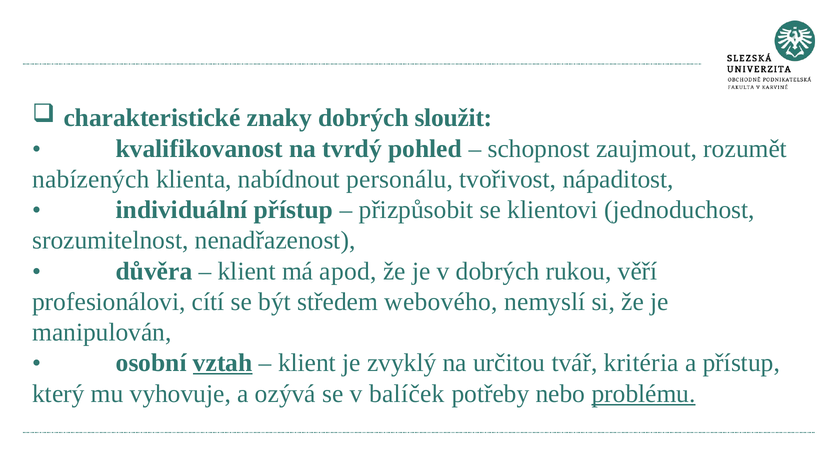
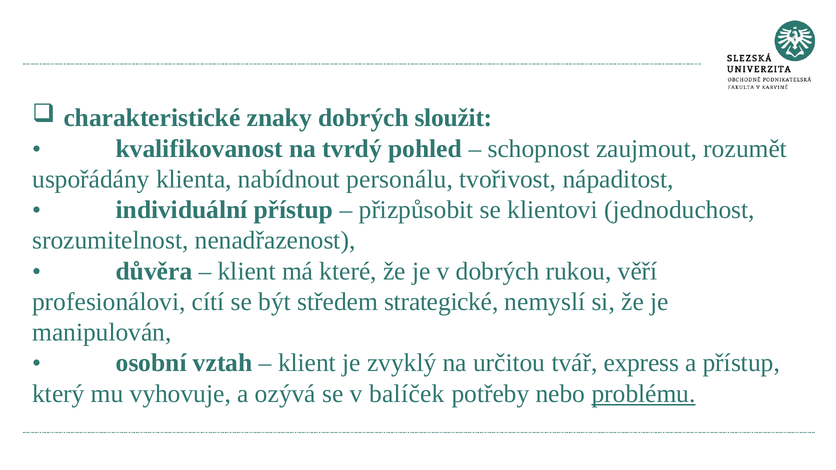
nabízených: nabízených -> uspořádány (91, 179)
apod: apod -> které (348, 271)
webového: webového -> strategické (441, 302)
vztah underline: present -> none (223, 363)
kritéria: kritéria -> express (641, 363)
